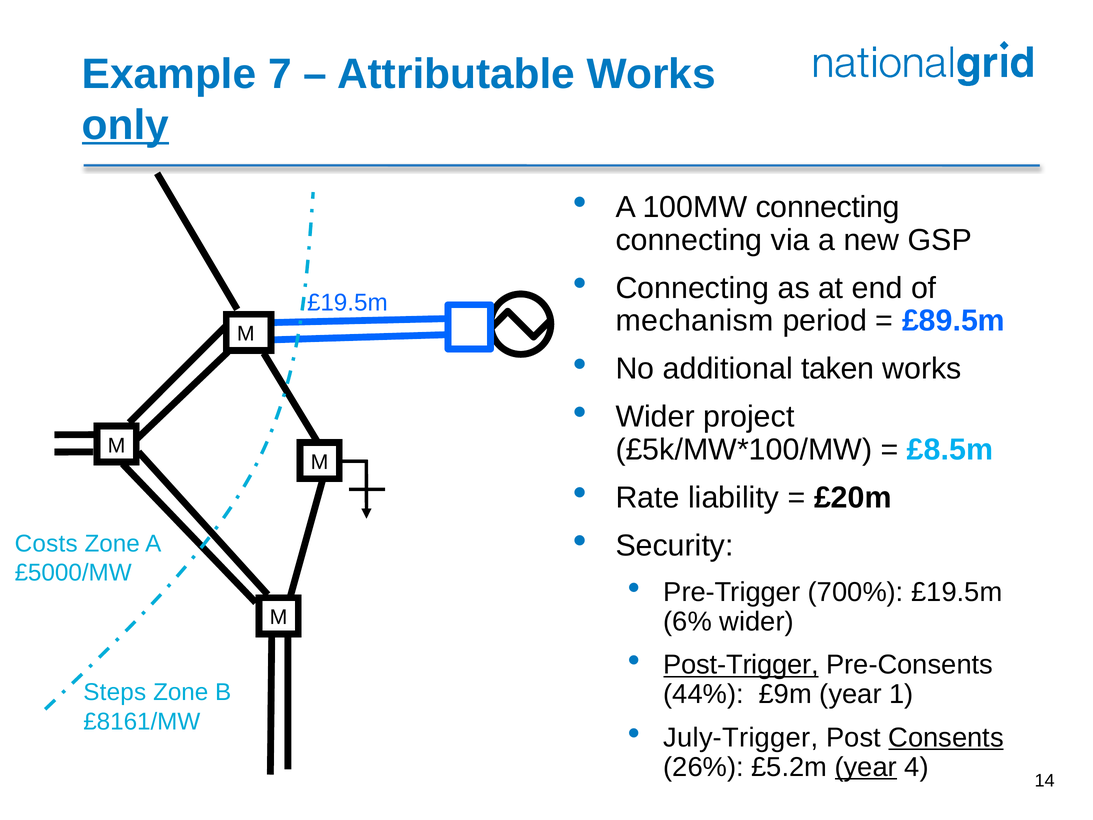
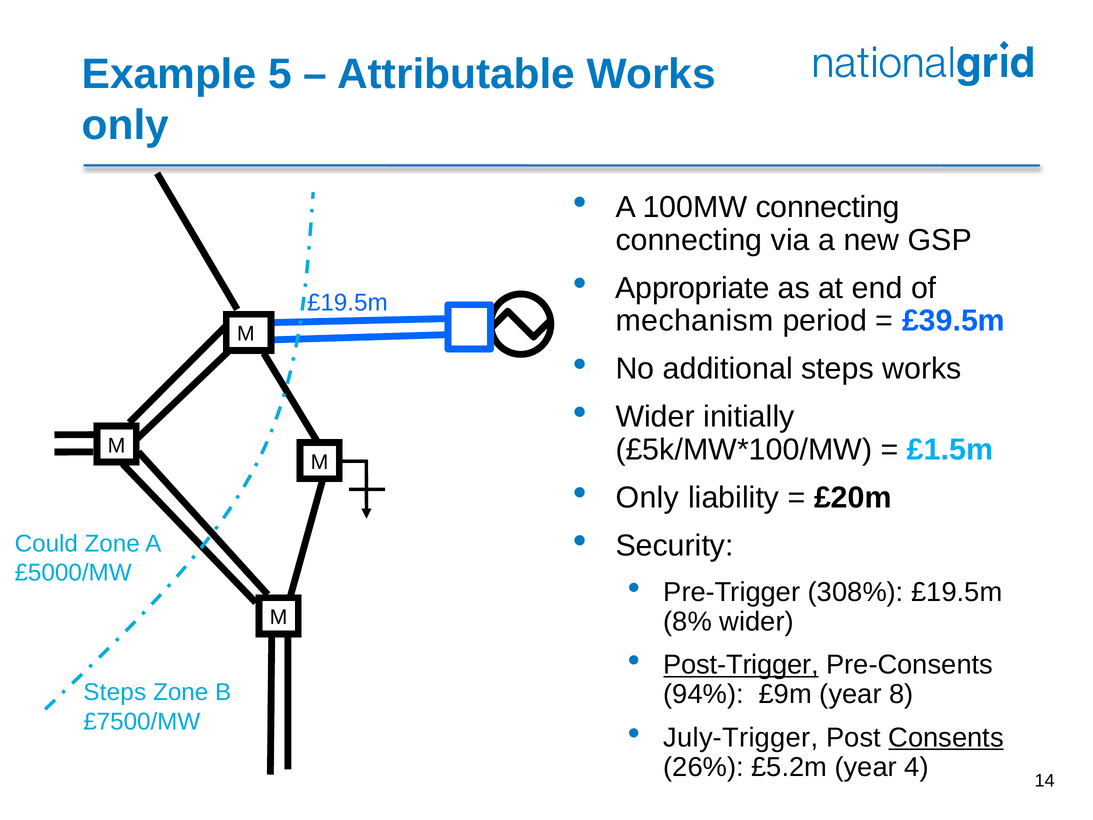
7: 7 -> 5 (280, 74)
only underline: present -> none (125, 125)
Connecting: Connecting -> Appropriate (692, 288)
£89.5m: £89.5m -> £39.5m (954, 321)
additional taken: taken -> steps (838, 369)
project: project -> initially (749, 417)
£8.5m: £8.5m -> £1.5m (950, 450)
Rate: Rate -> Only (647, 498)
Costs: Costs -> Could (46, 544)
700%: 700% -> 308% (856, 592)
6%: 6% -> 8% (688, 621)
44%: 44% -> 94% (704, 694)
1: 1 -> 8 (901, 694)
£8161/MW: £8161/MW -> £7500/MW (142, 721)
year underline: present -> none (866, 767)
